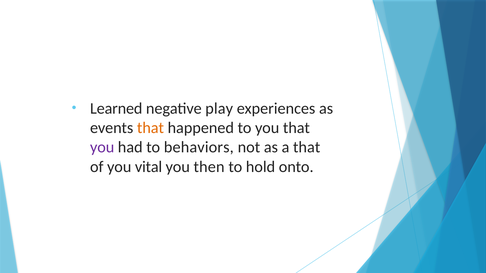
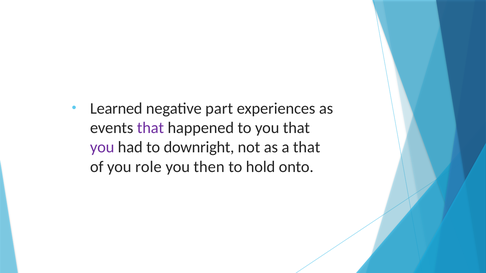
play: play -> part (219, 109)
that colour: orange -> purple (150, 128)
behaviors: behaviors -> downright (199, 148)
vital: vital -> role (148, 167)
